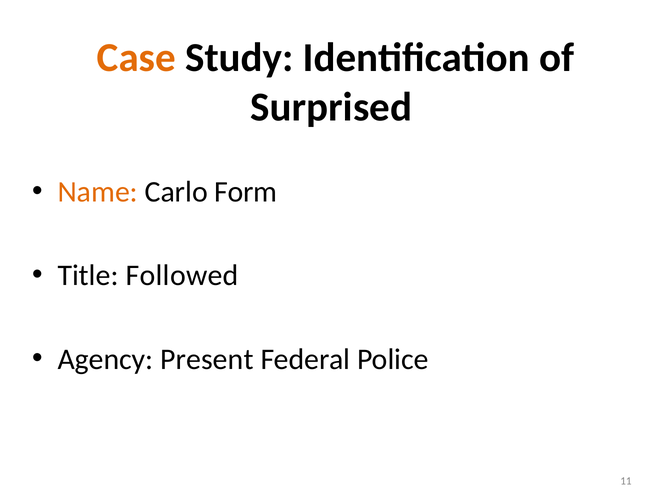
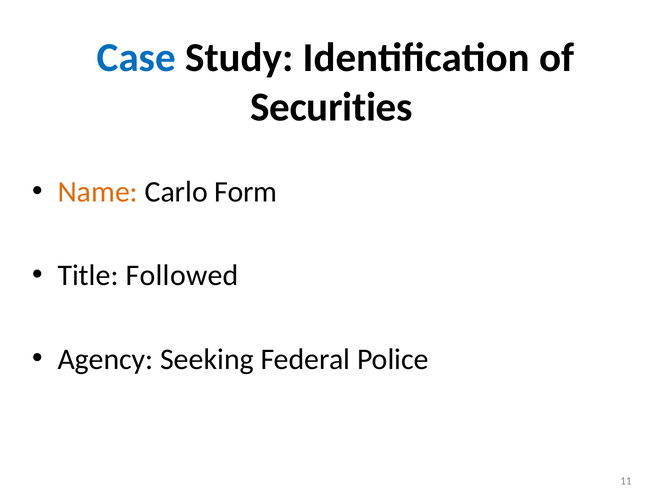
Case colour: orange -> blue (136, 58)
Surprised: Surprised -> Securities (331, 107)
Present: Present -> Seeking (207, 359)
